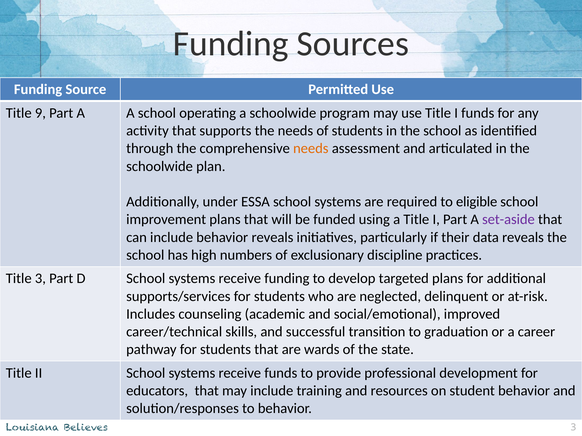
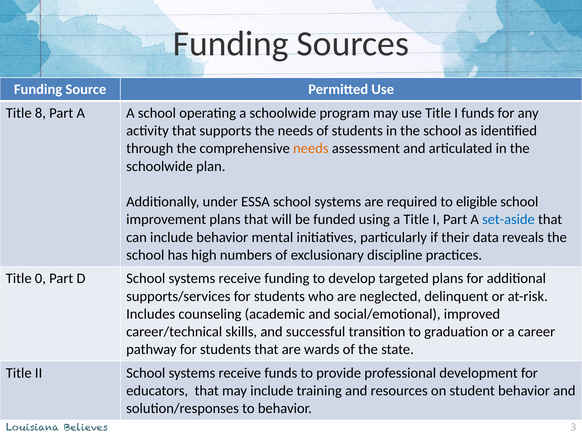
9: 9 -> 8 (40, 113)
set-aside colour: purple -> blue (508, 220)
behavior reveals: reveals -> mental (272, 237)
Title 3: 3 -> 0 (40, 279)
